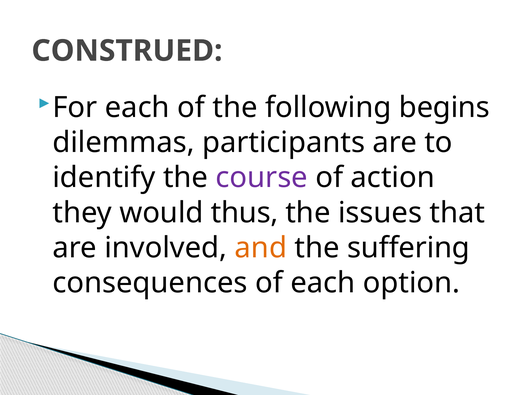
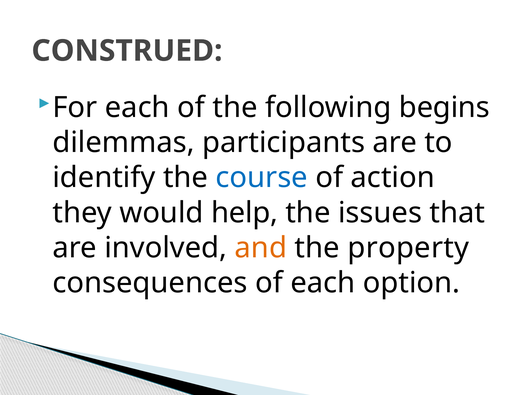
course colour: purple -> blue (262, 177)
thus: thus -> help (245, 212)
suffering: suffering -> property (408, 248)
